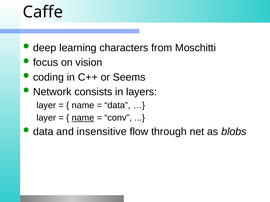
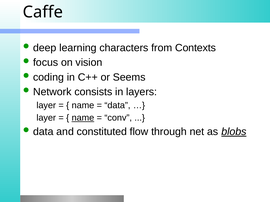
Moschitti: Moschitti -> Contexts (196, 48)
insensitive: insensitive -> constituted (102, 132)
blobs underline: none -> present (234, 132)
